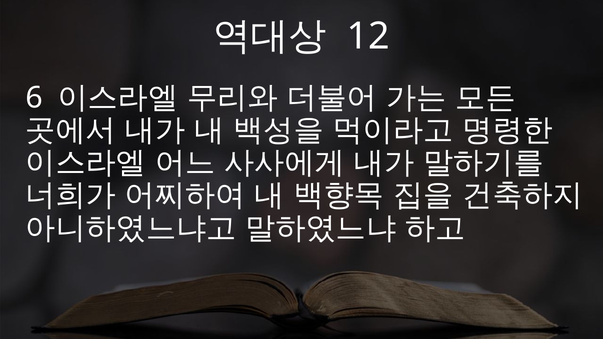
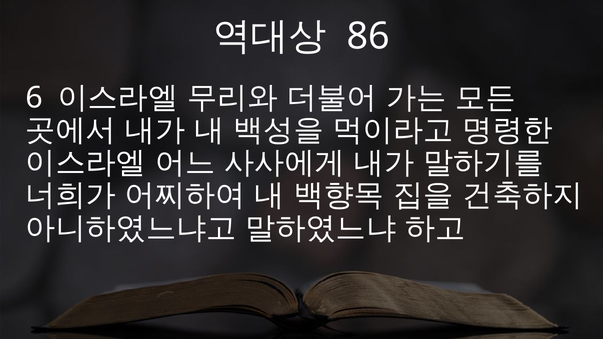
12: 12 -> 86 (368, 36)
